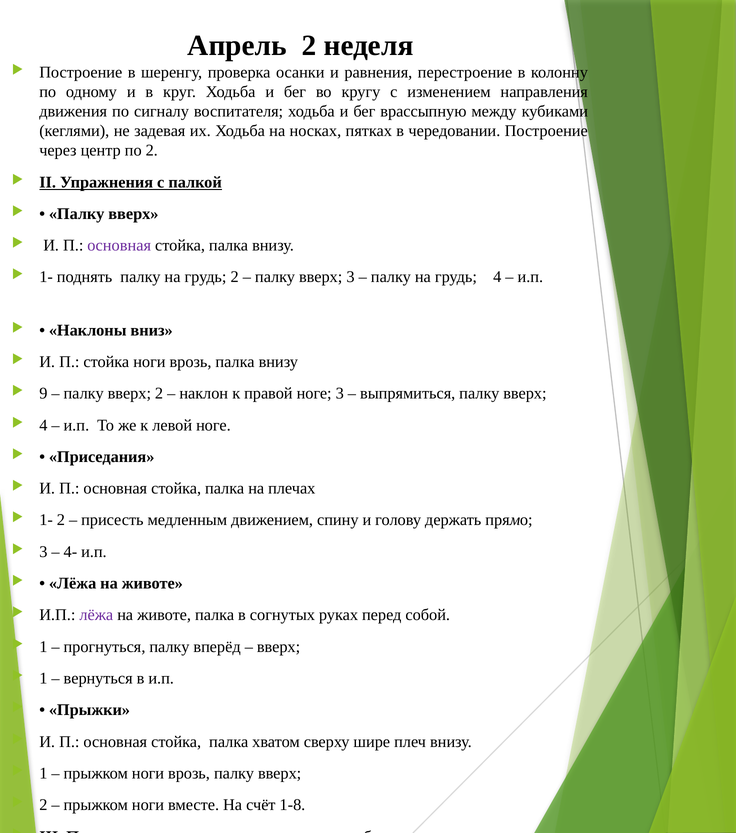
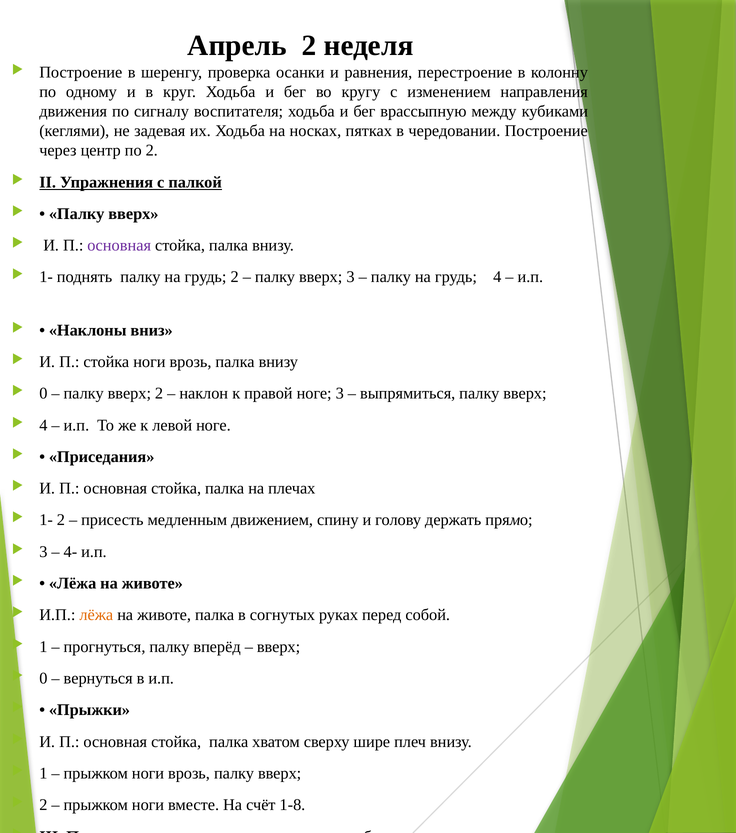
9: 9 -> 0 (43, 394)
лёжа colour: purple -> orange (96, 615)
1: 1 -> 0 (43, 678)
